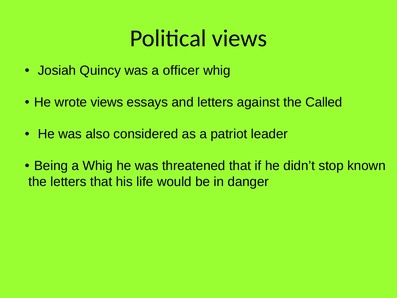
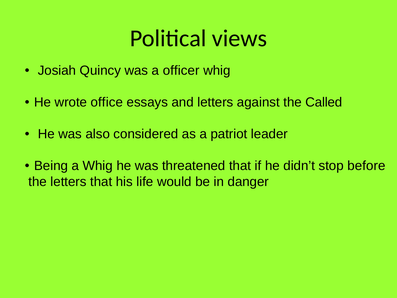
wrote views: views -> office (107, 102)
known: known -> before (366, 166)
